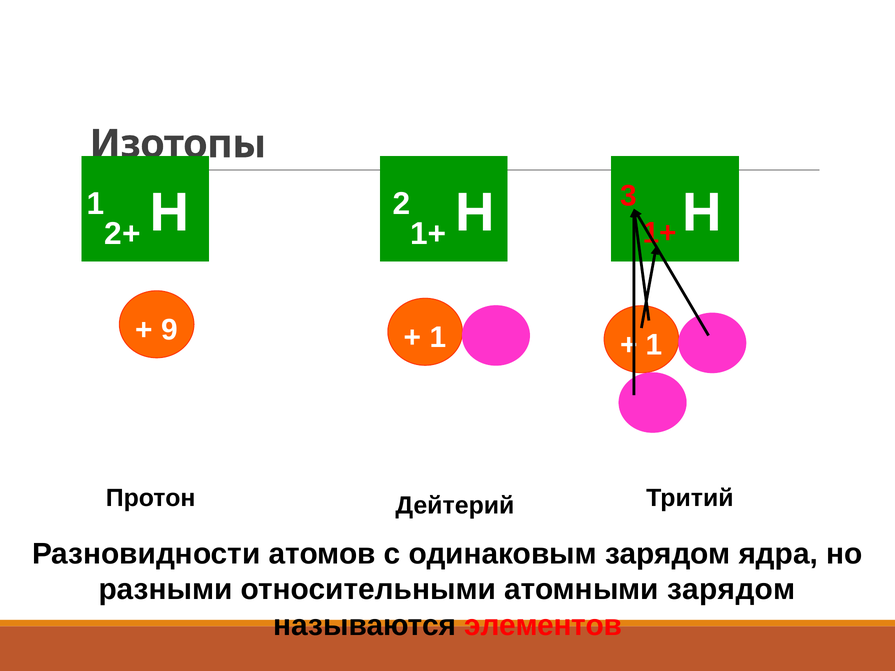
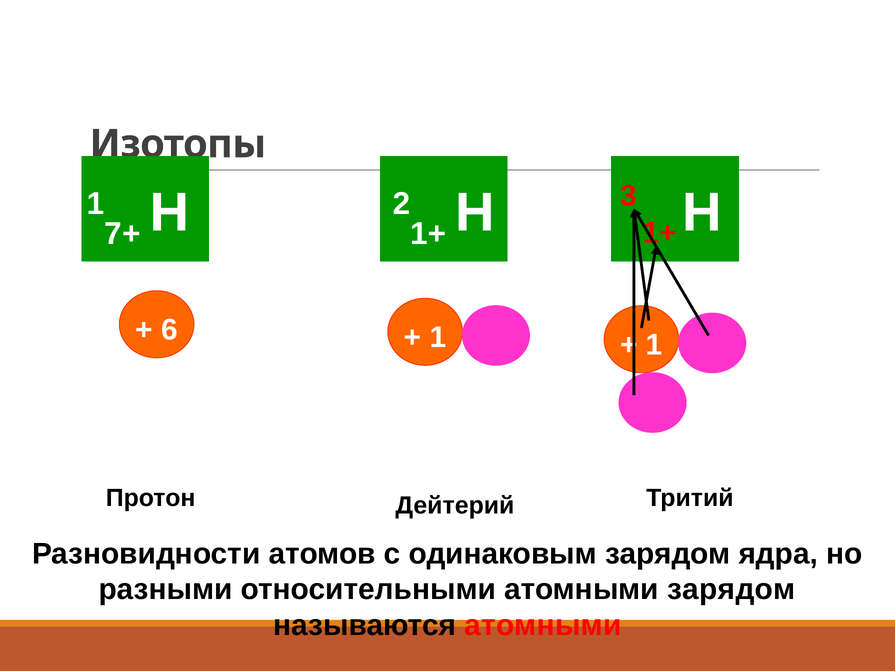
2+: 2+ -> 7+ (123, 234)
9: 9 -> 6 (169, 330)
называются элементов: элементов -> атомными (543, 625)
